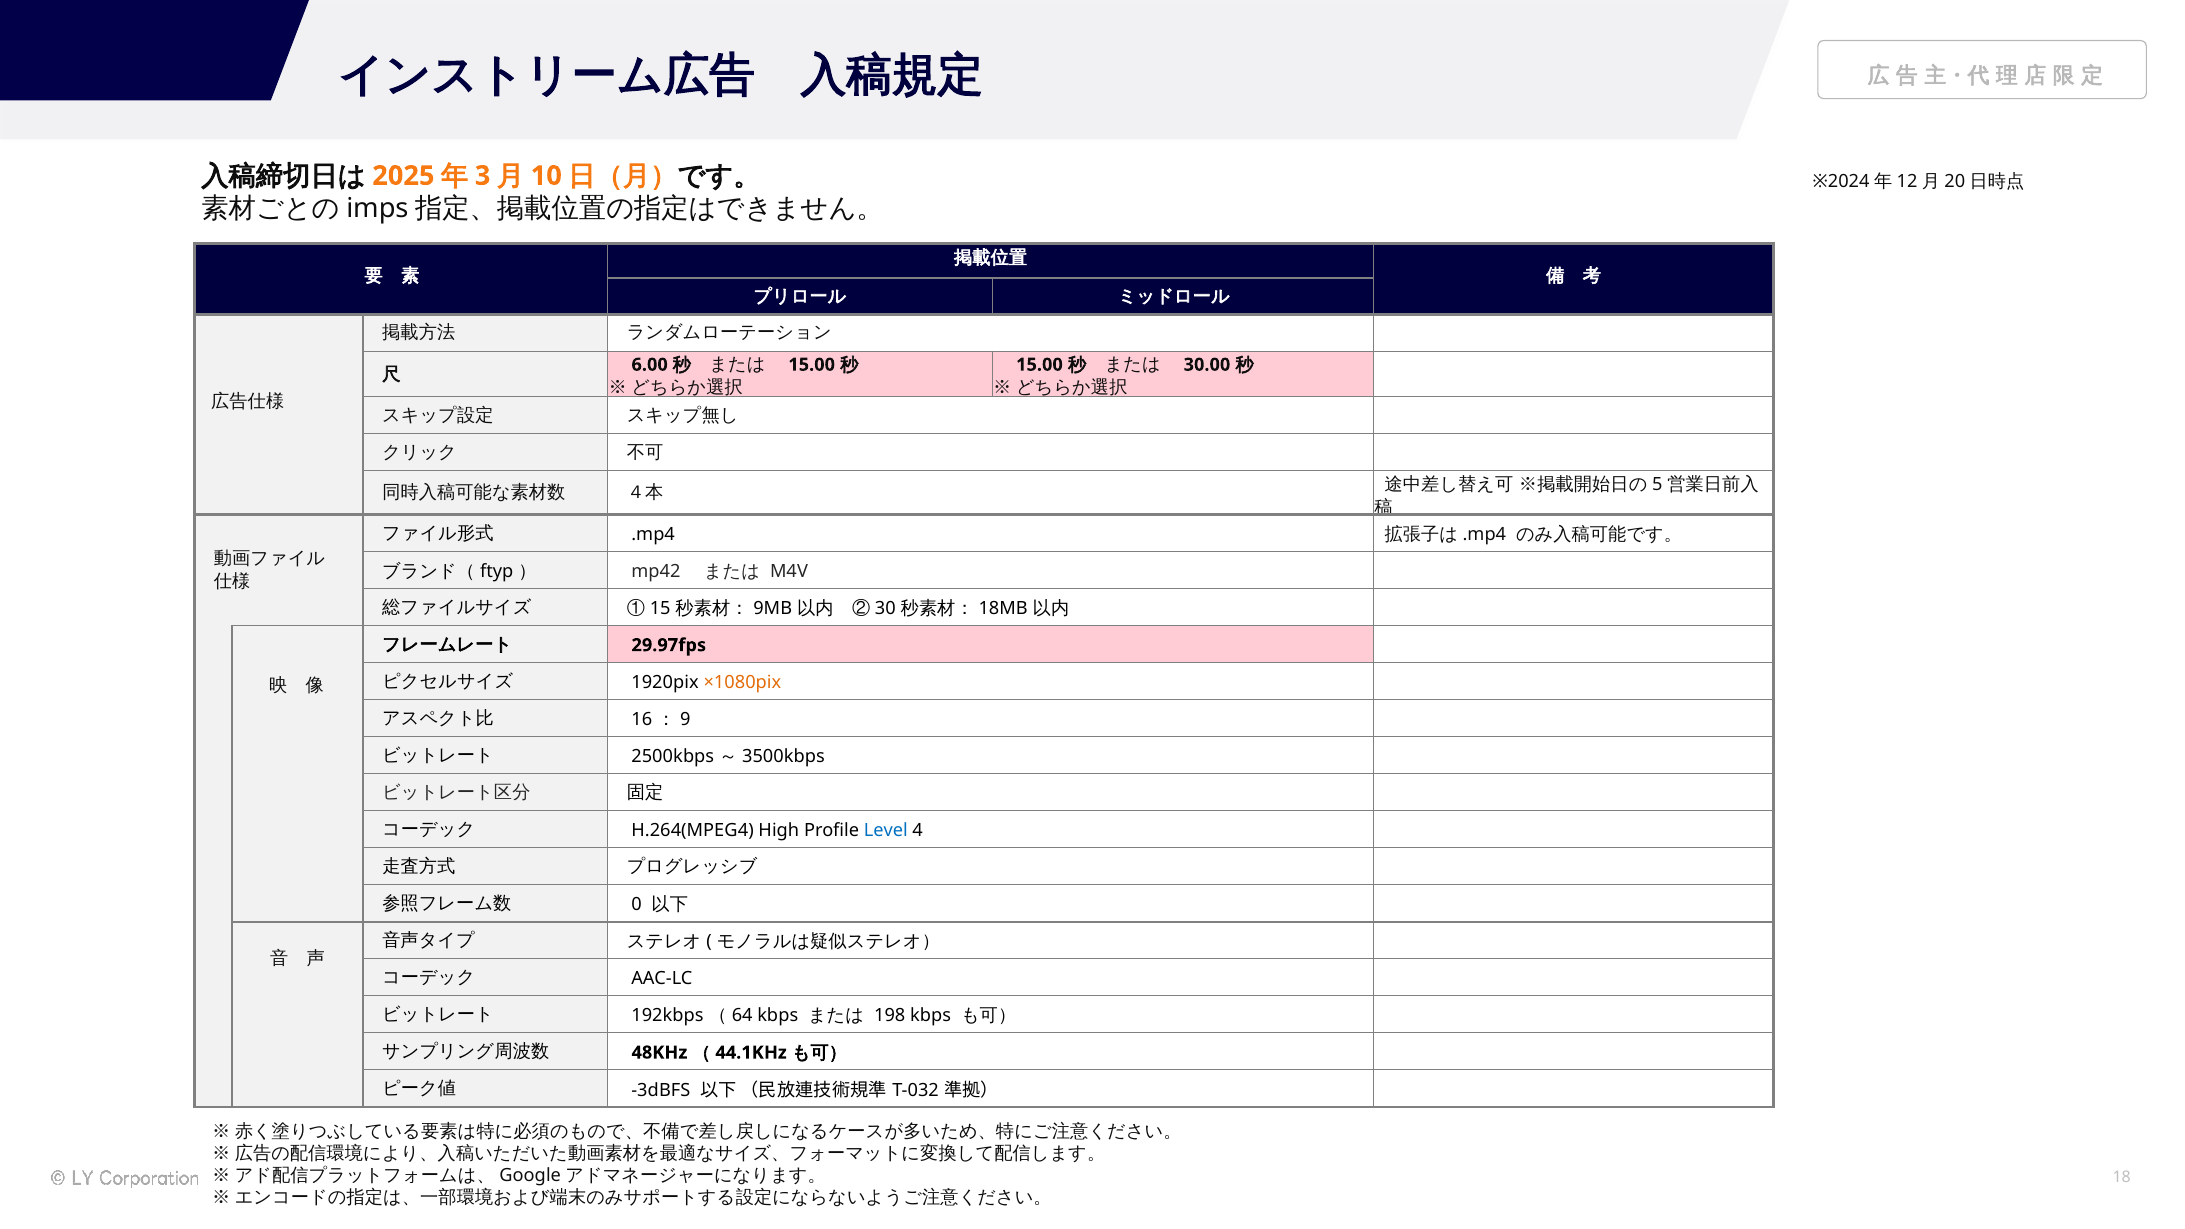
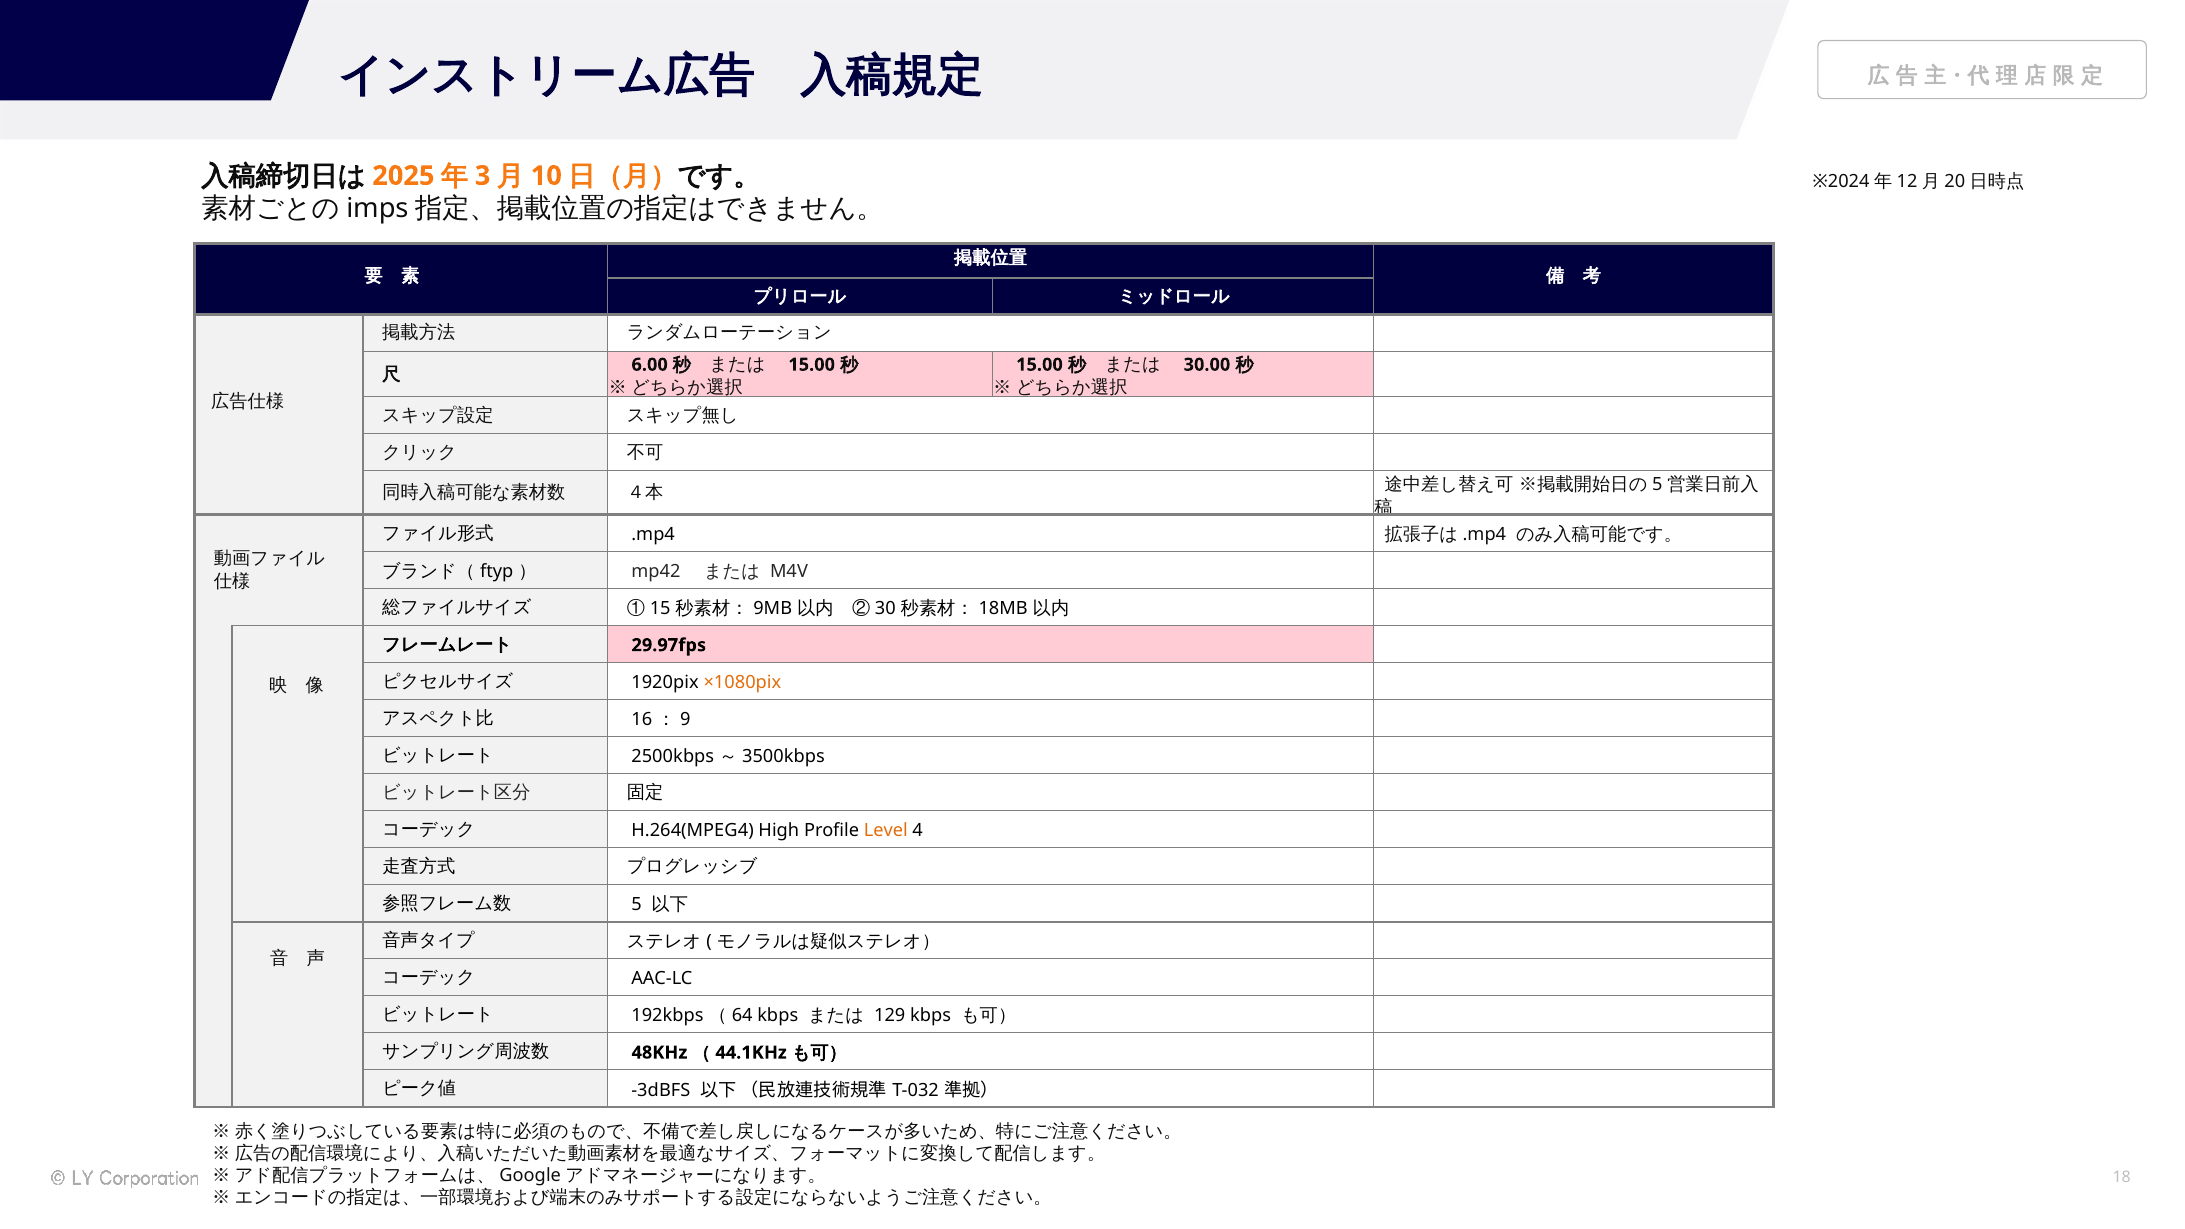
Level colour: blue -> orange (886, 830)
0: 0 -> 5 (637, 904)
198: 198 -> 129 (890, 1016)
